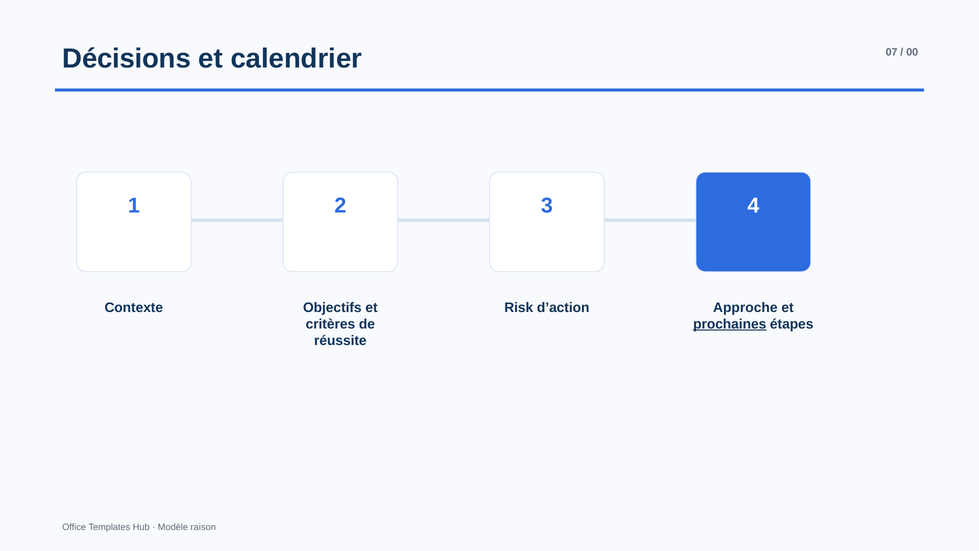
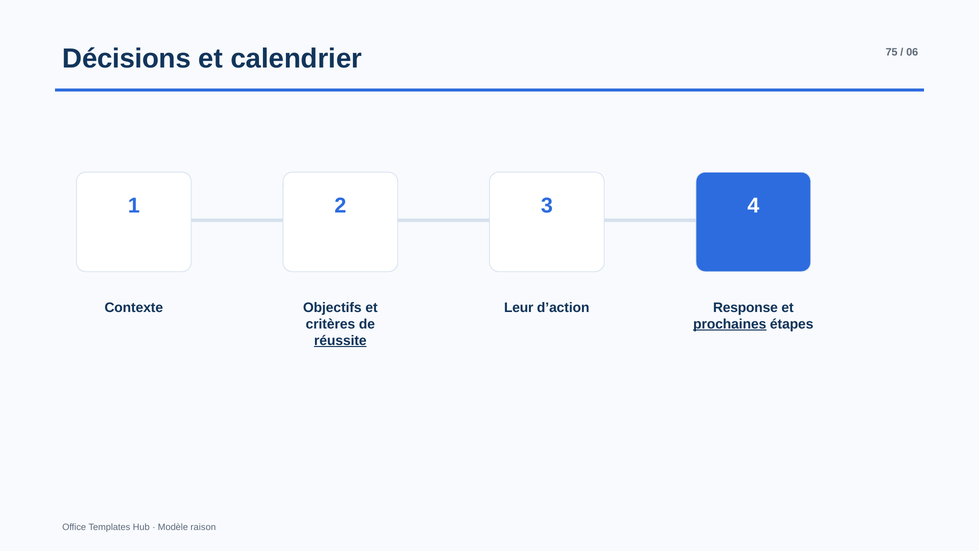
07: 07 -> 75 (892, 52)
00: 00 -> 06 (912, 52)
Risk: Risk -> Leur (519, 307)
Approche: Approche -> Response (745, 307)
réussite underline: none -> present (340, 340)
